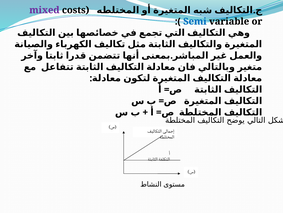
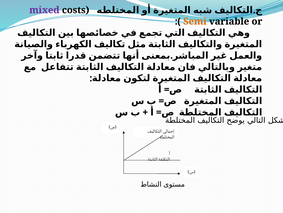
Semi colour: blue -> orange (195, 21)
